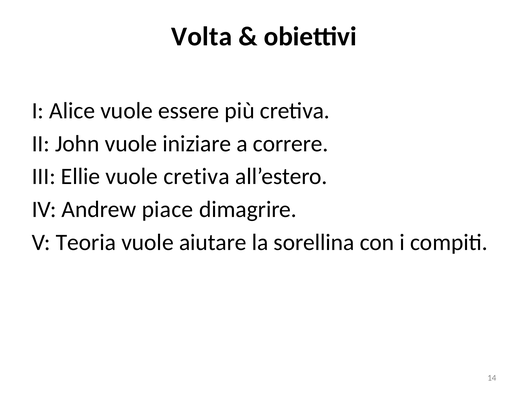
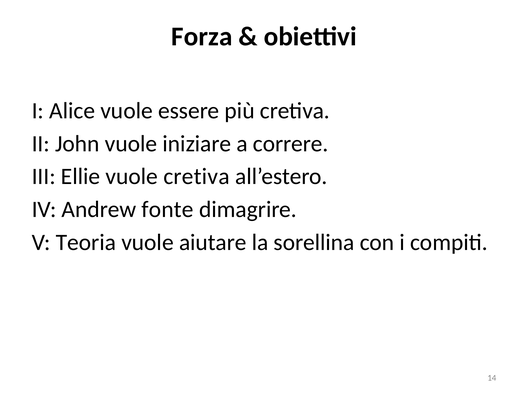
Volta: Volta -> Forza (202, 37)
piace: piace -> fonte (168, 209)
